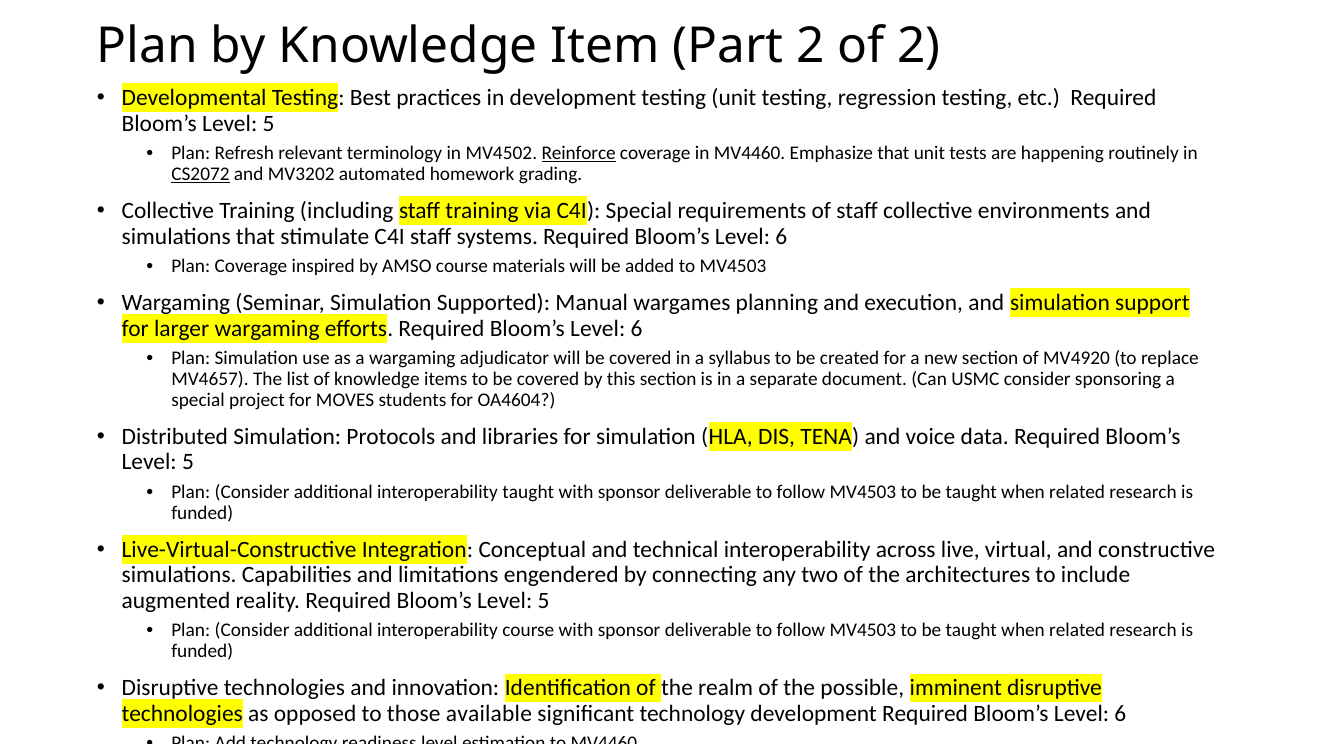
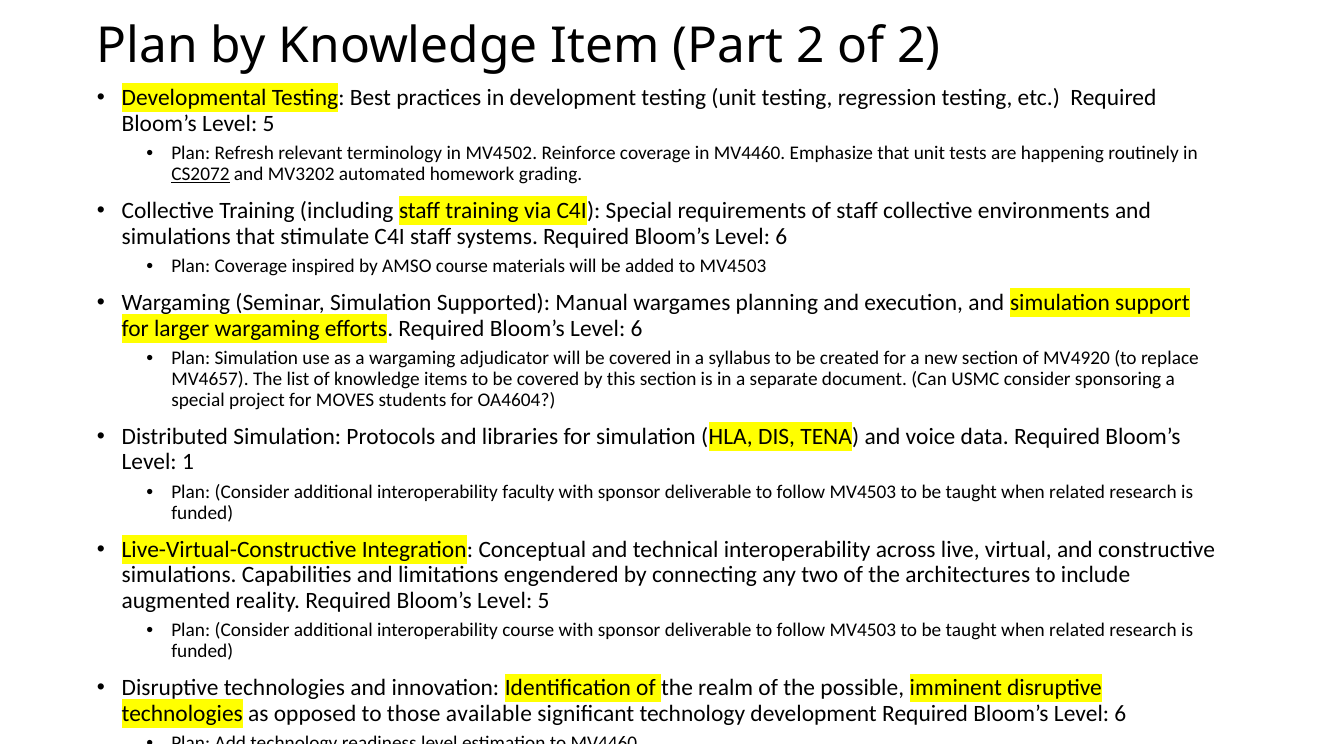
Reinforce underline: present -> none (579, 153)
5: 5 -> 1 (188, 462)
interoperability taught: taught -> faculty (528, 492)
